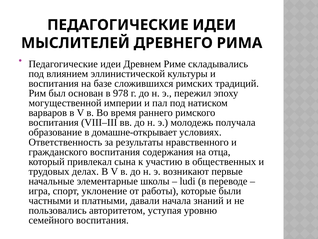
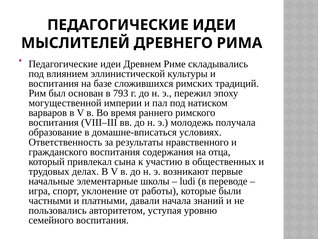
978: 978 -> 793 (121, 93)
домашне-открывает: домашне-открывает -> домашне-вписаться (134, 132)
